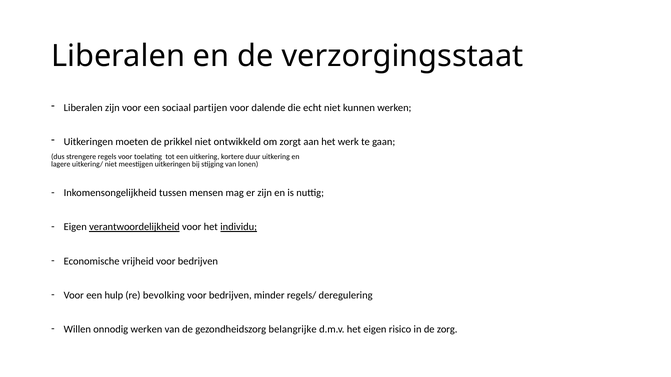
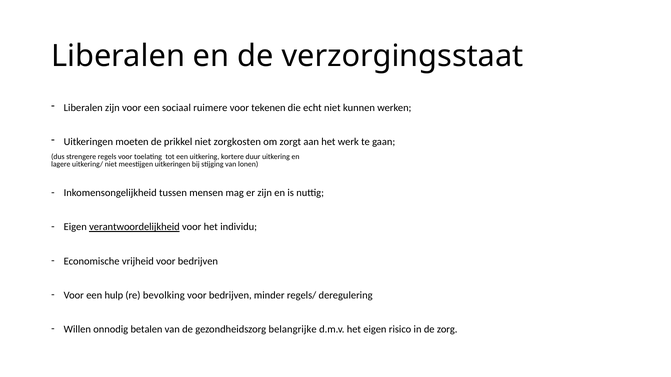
partijen: partijen -> ruimere (210, 108)
dalende: dalende -> tekenen (268, 108)
ontwikkeld: ontwikkeld -> zorgkosten (237, 142)
individu underline: present -> none (239, 227)
onnodig werken: werken -> betalen (146, 329)
